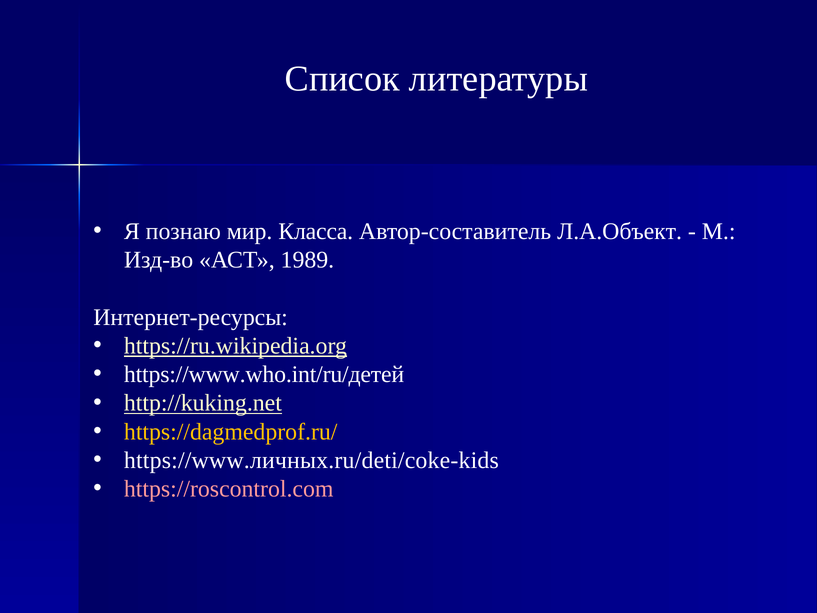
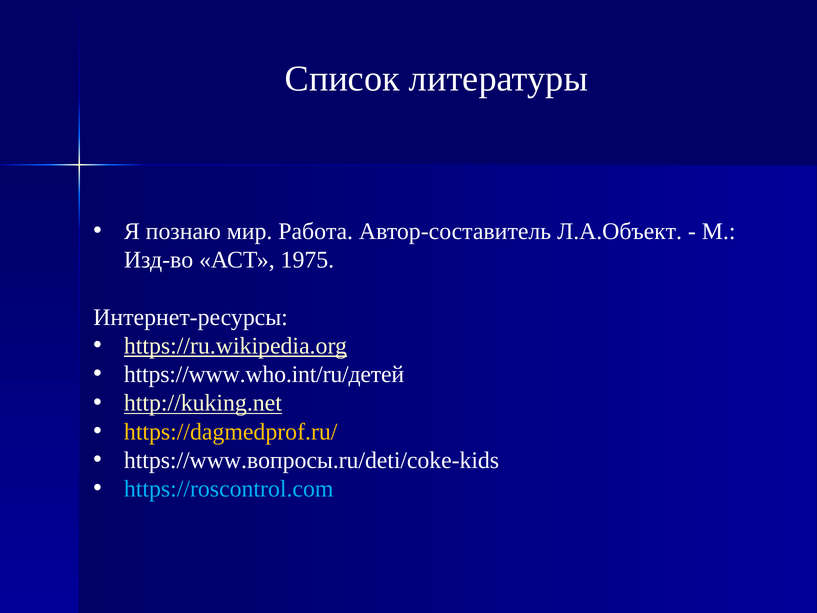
Класса: Класса -> Работа (316, 231)
1989: 1989 -> 1975 (307, 260)
https://www.личных.ru/deti/coke-kids: https://www.личных.ru/deti/coke-kids -> https://www.вопросы.ru/deti/coke-kids (312, 460)
https://roscontrol.com colour: pink -> light blue (229, 489)
